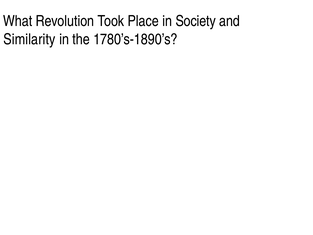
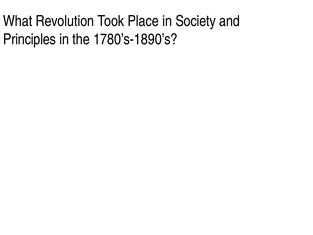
Similarity: Similarity -> Principles (30, 39)
